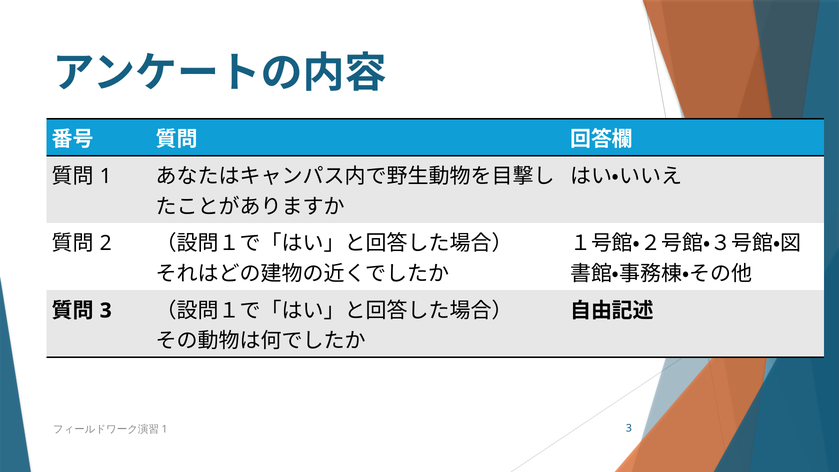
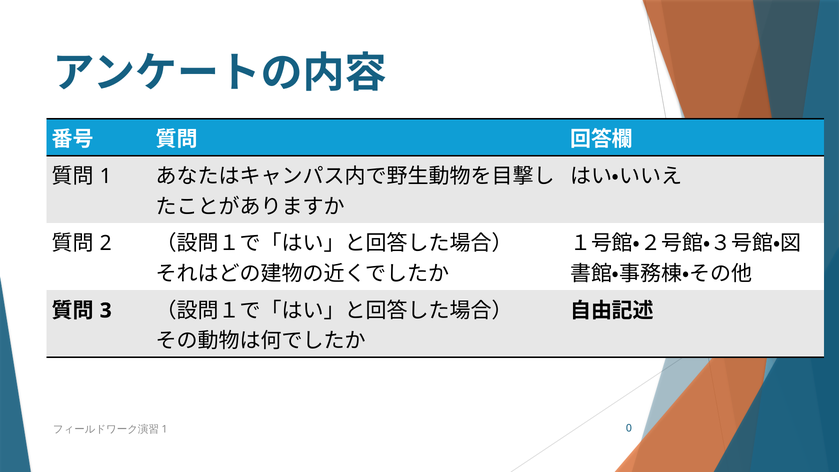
3: 3 -> 0 (629, 428)
